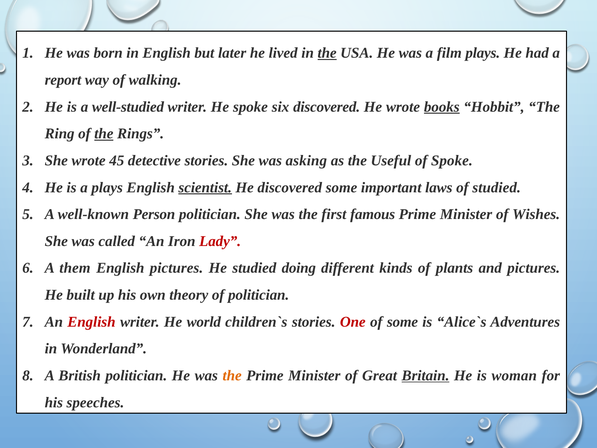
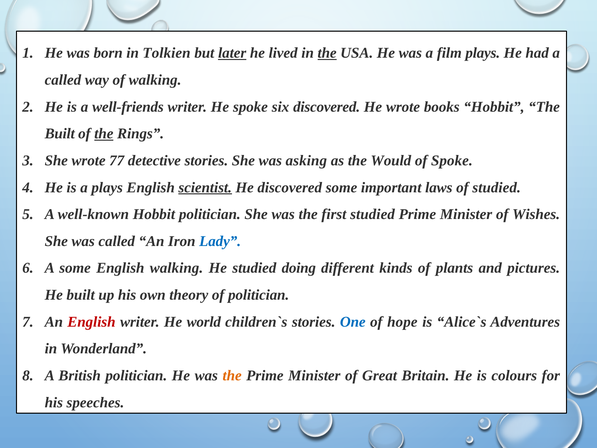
in English: English -> Tolkien (167, 53)
later underline: none -> present (232, 53)
report: report -> called (63, 80)
well-studied: well-studied -> well-friends (128, 107)
books underline: present -> none (442, 107)
Ring: Ring -> Built (60, 134)
45: 45 -> 77 (117, 160)
Useful: Useful -> Would (391, 160)
well-known Person: Person -> Hobbit (154, 214)
first famous: famous -> studied (373, 214)
Lady colour: red -> blue (220, 241)
A them: them -> some (75, 268)
English pictures: pictures -> walking (176, 268)
One colour: red -> blue (353, 322)
of some: some -> hope (402, 322)
Britain underline: present -> none (425, 375)
woman: woman -> colours (514, 375)
